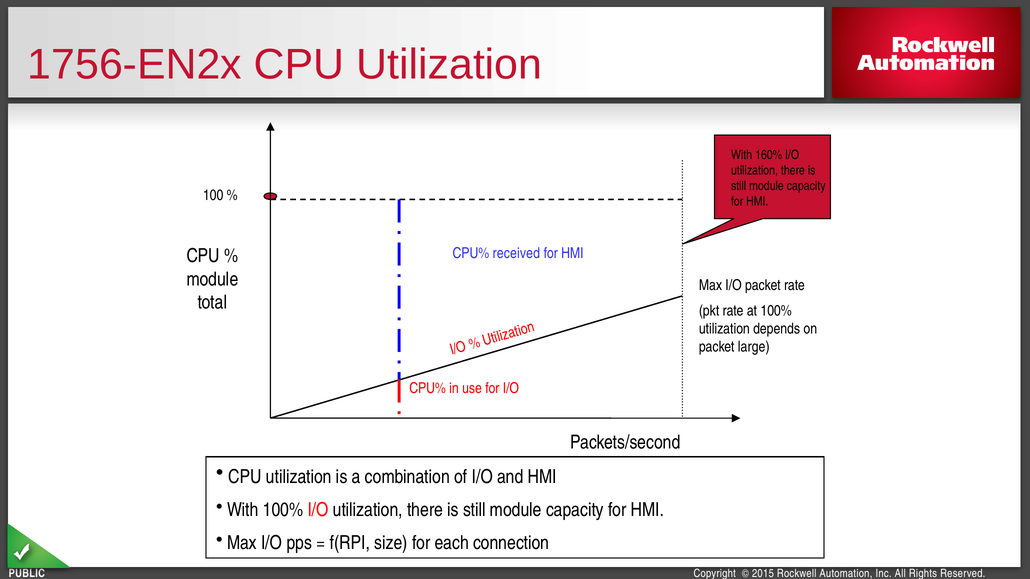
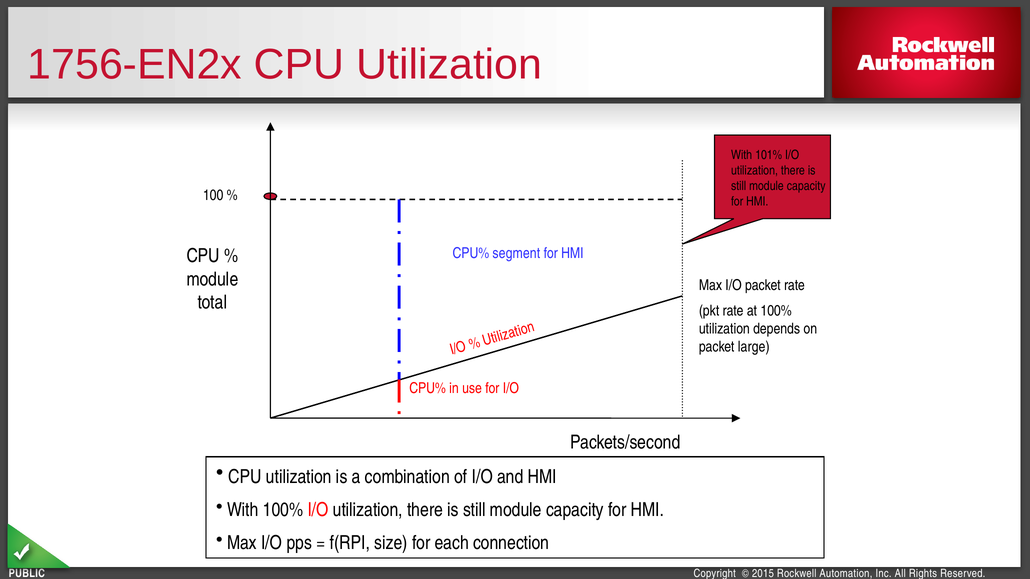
160%: 160% -> 101% (769, 155)
received: received -> segment (516, 253)
